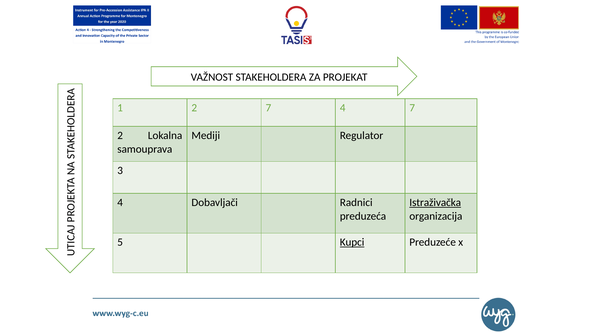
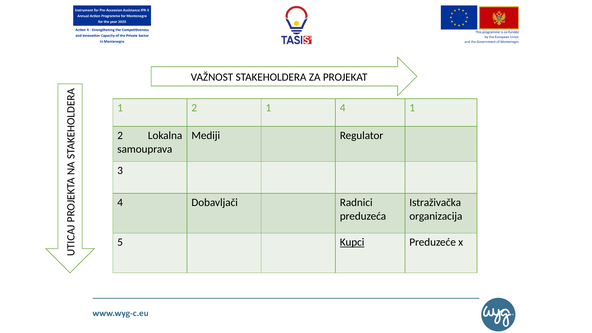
2 7: 7 -> 1 (268, 108)
4 7: 7 -> 1 (412, 108)
Istraživačka underline: present -> none (435, 203)
